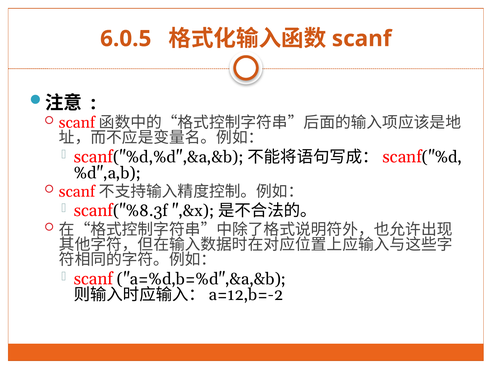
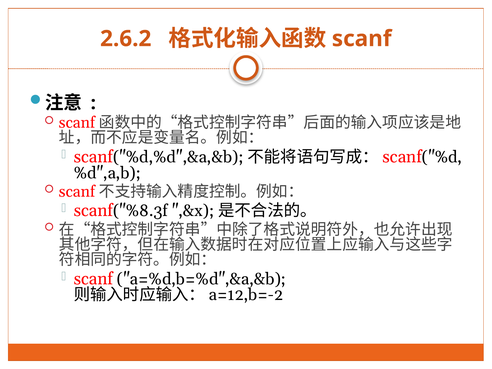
6.0.5: 6.0.5 -> 2.6.2 (126, 39)
